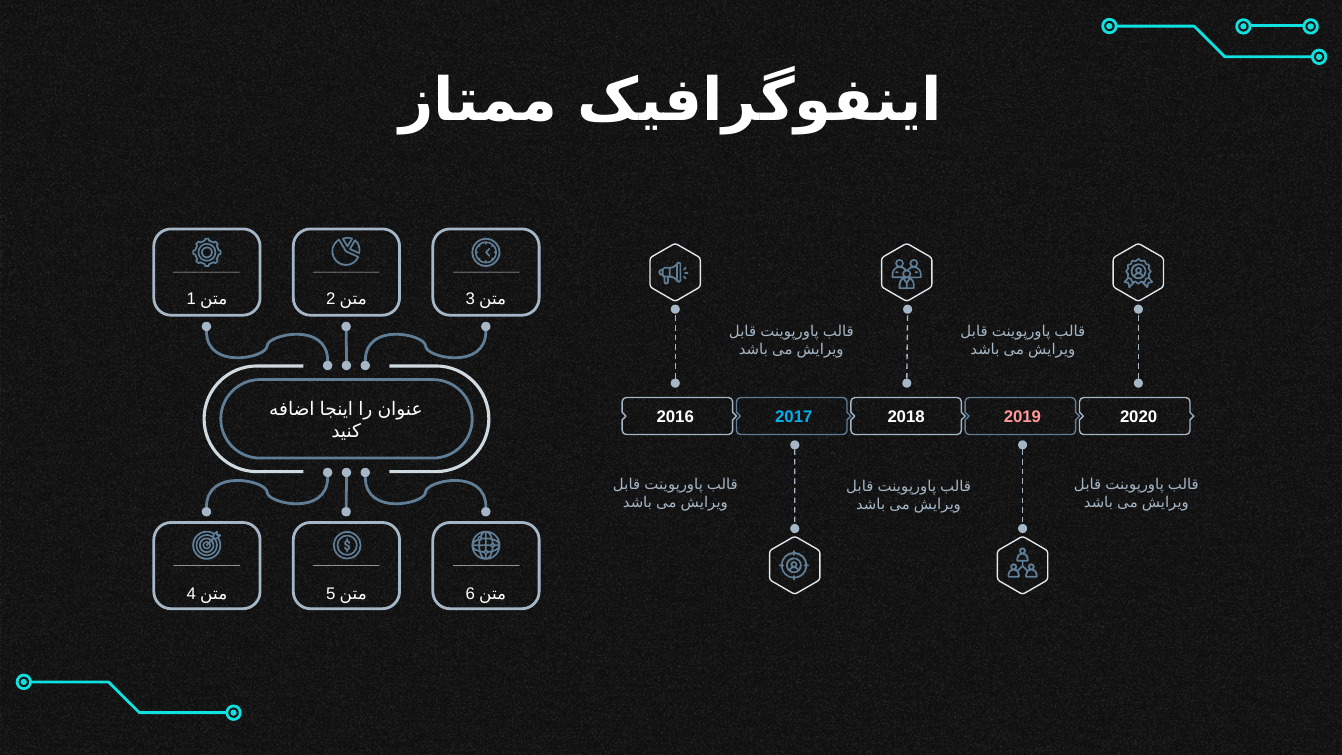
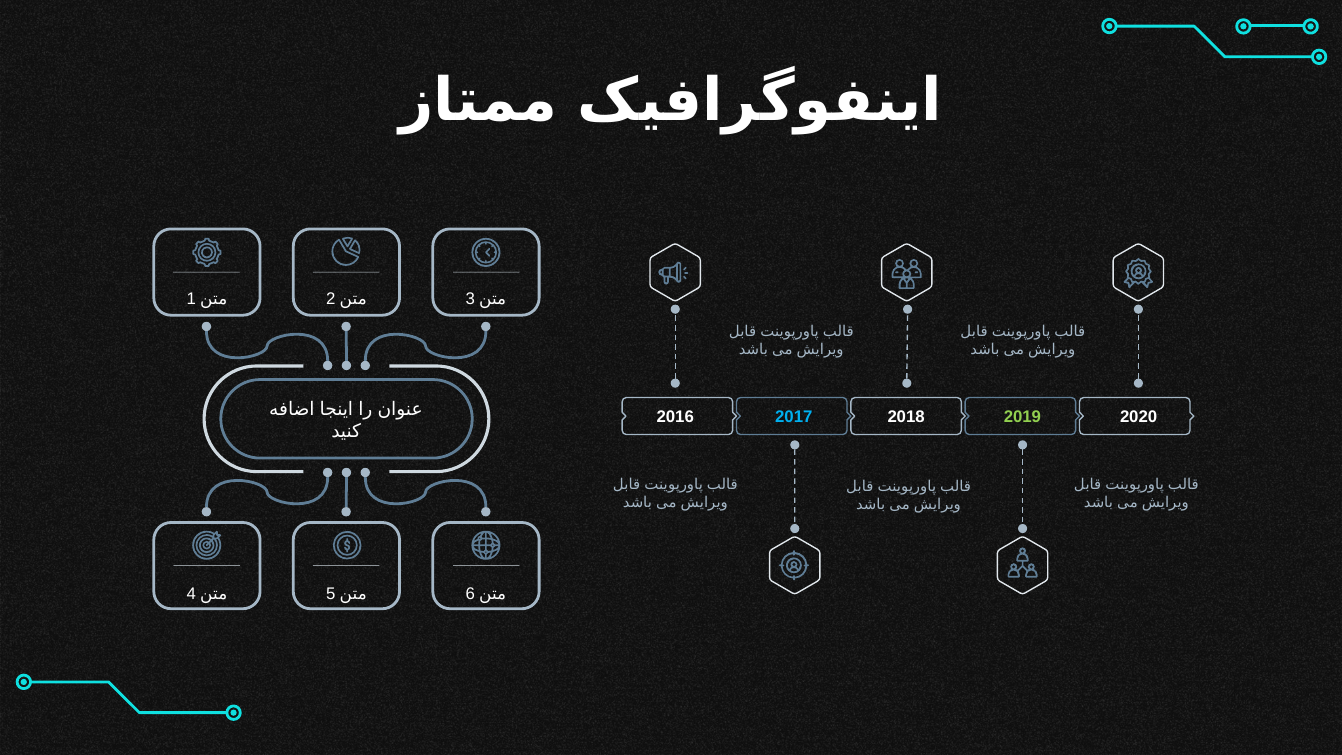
2019 colour: pink -> light green (1022, 417)
